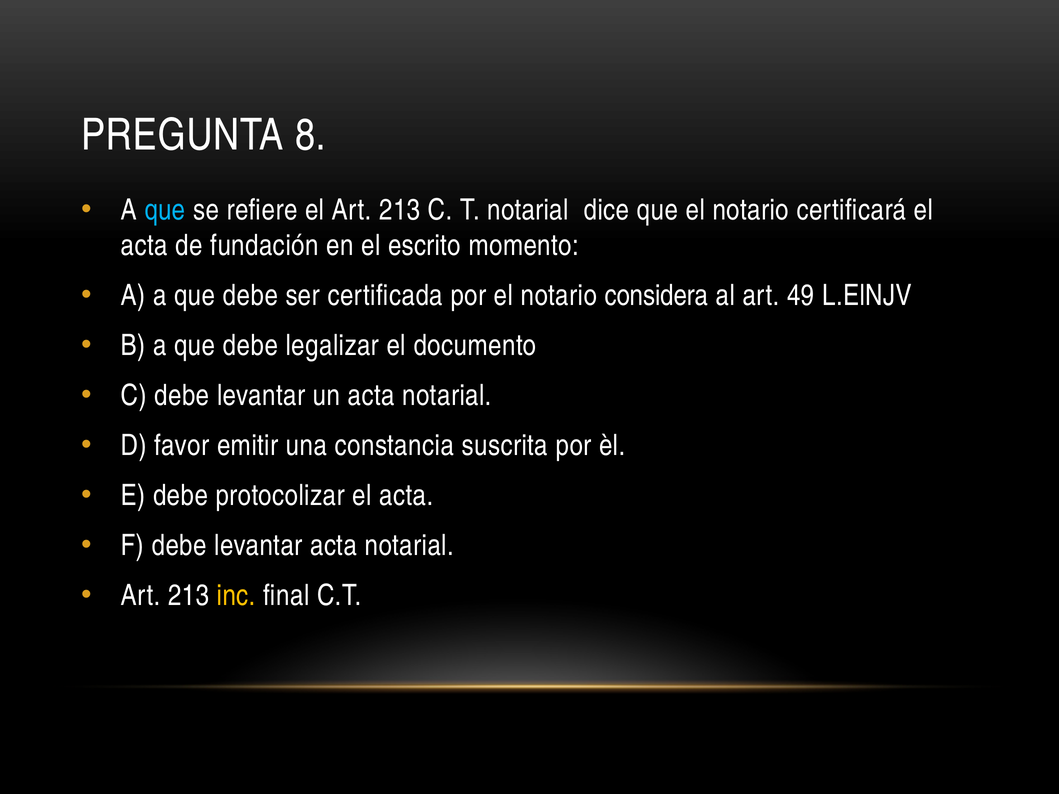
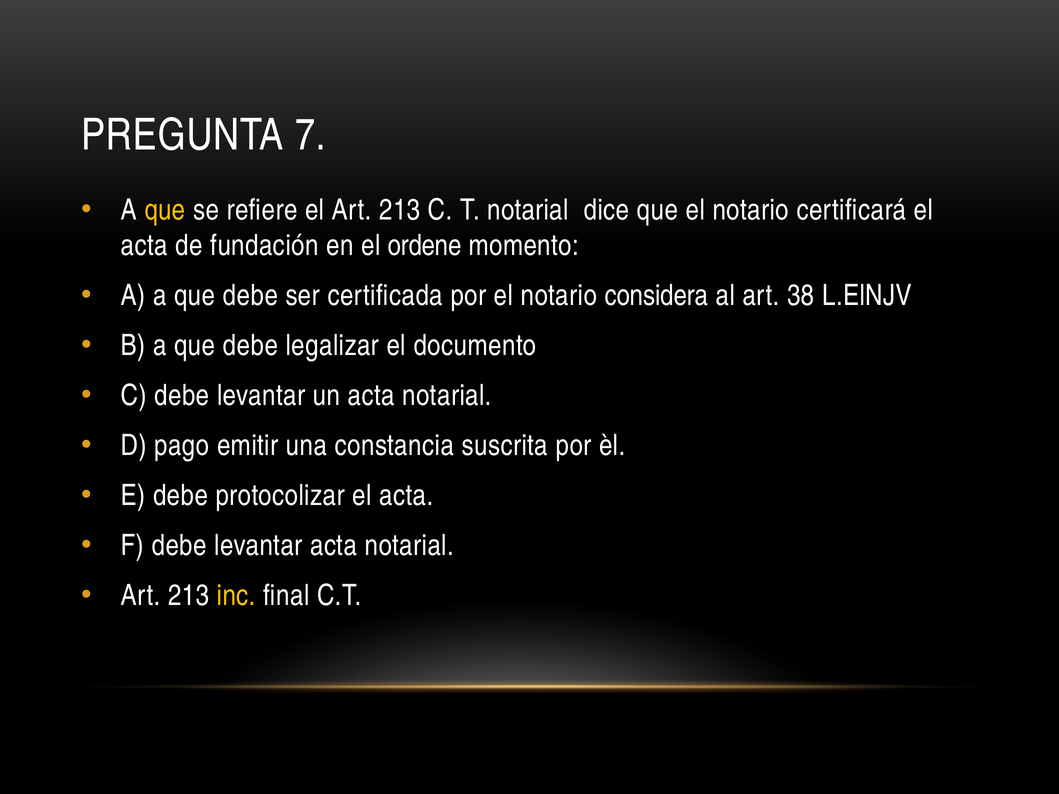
8: 8 -> 7 (310, 135)
que colour: light blue -> yellow (165, 210)
escrito: escrito -> ordene (425, 246)
49: 49 -> 38 (801, 296)
favor: favor -> pago (182, 446)
